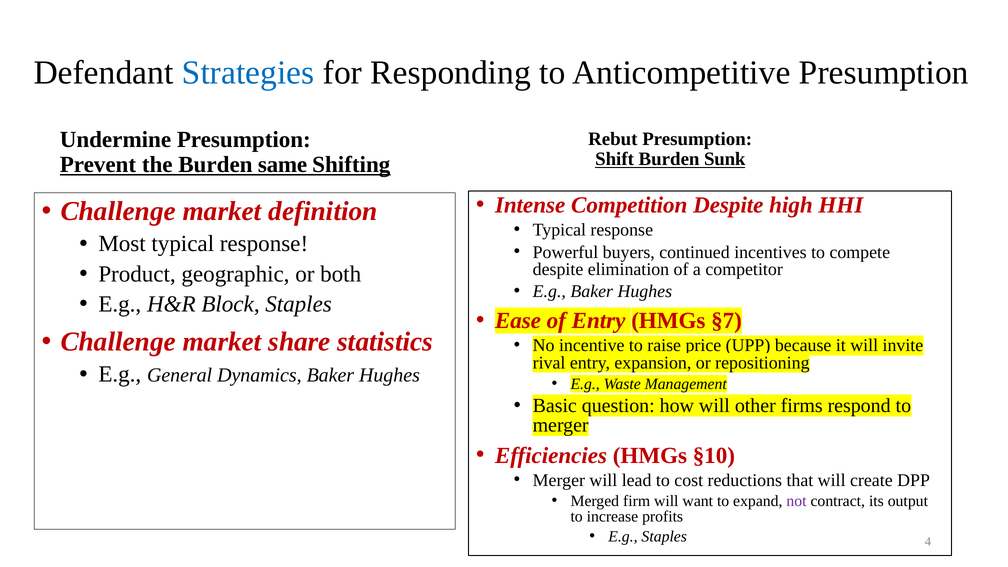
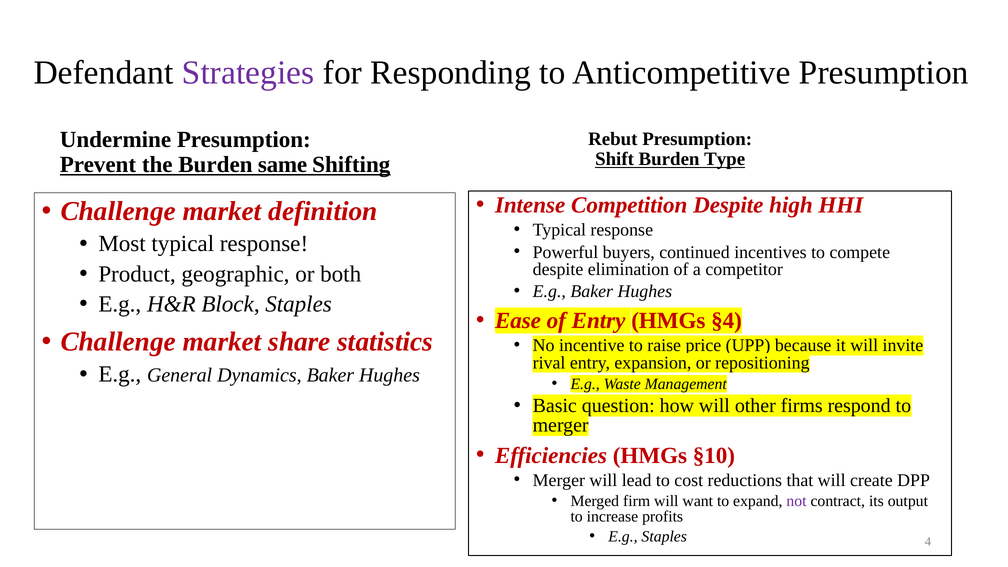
Strategies colour: blue -> purple (248, 73)
Sunk: Sunk -> Type (725, 159)
§7: §7 -> §4 (727, 321)
